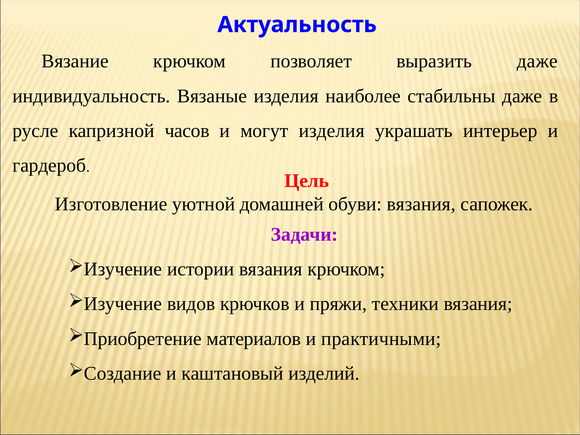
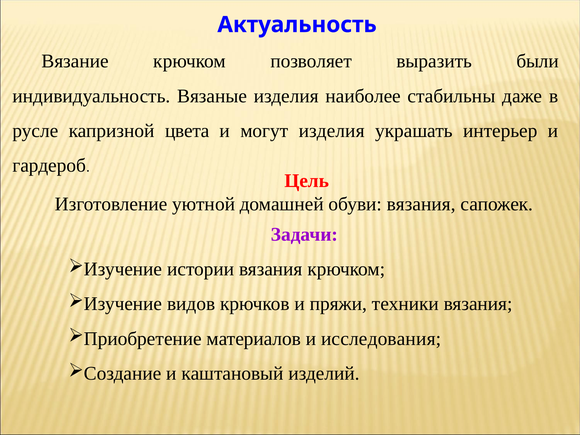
выразить даже: даже -> были (538, 61)
часов: часов -> цвета (187, 131)
практичными: практичными -> исследования (381, 339)
